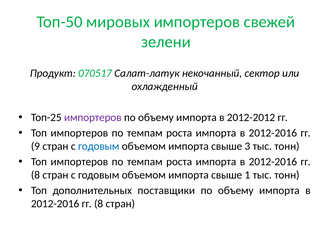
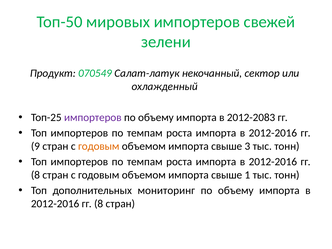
070517: 070517 -> 070549 (95, 73)
2012-2012: 2012-2012 -> 2012-2083 (251, 118)
годовым colour: blue -> orange (99, 146)
поставщики: поставщики -> мониторинг (166, 191)
